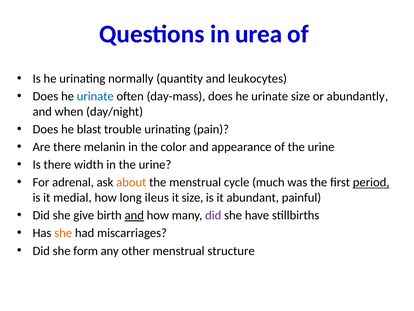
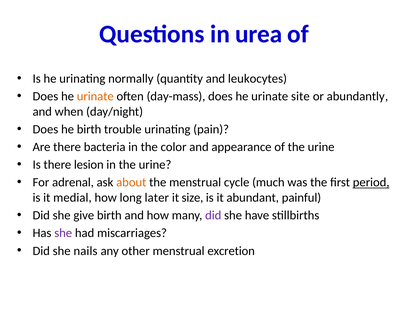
urinate colour: blue -> orange (95, 96)
urinate size: size -> site (300, 96)
he blast: blast -> birth (89, 129)
melanin: melanin -> bacteria (105, 147)
width: width -> lesion (89, 164)
ileus: ileus -> later (157, 197)
and underline: present -> none (134, 215)
she colour: orange -> purple (63, 233)
form: form -> nails (86, 250)
structure: structure -> excretion (231, 250)
